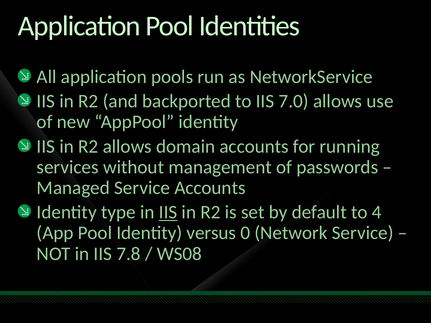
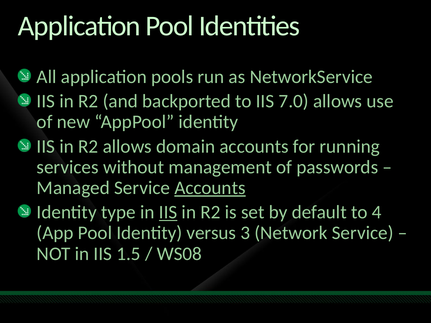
Accounts underline: none -> present (210, 188)
0: 0 -> 3 (245, 233)
7.8: 7.8 -> 1.5 (129, 254)
